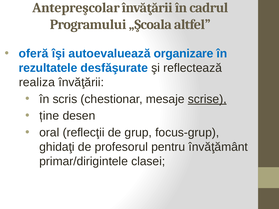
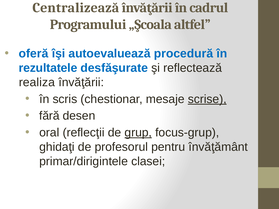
Antepreşcolar: Antepreşcolar -> Centralizează (76, 8)
organizare: organizare -> procedură (184, 54)
ține: ține -> fără (49, 116)
grup underline: none -> present (138, 133)
